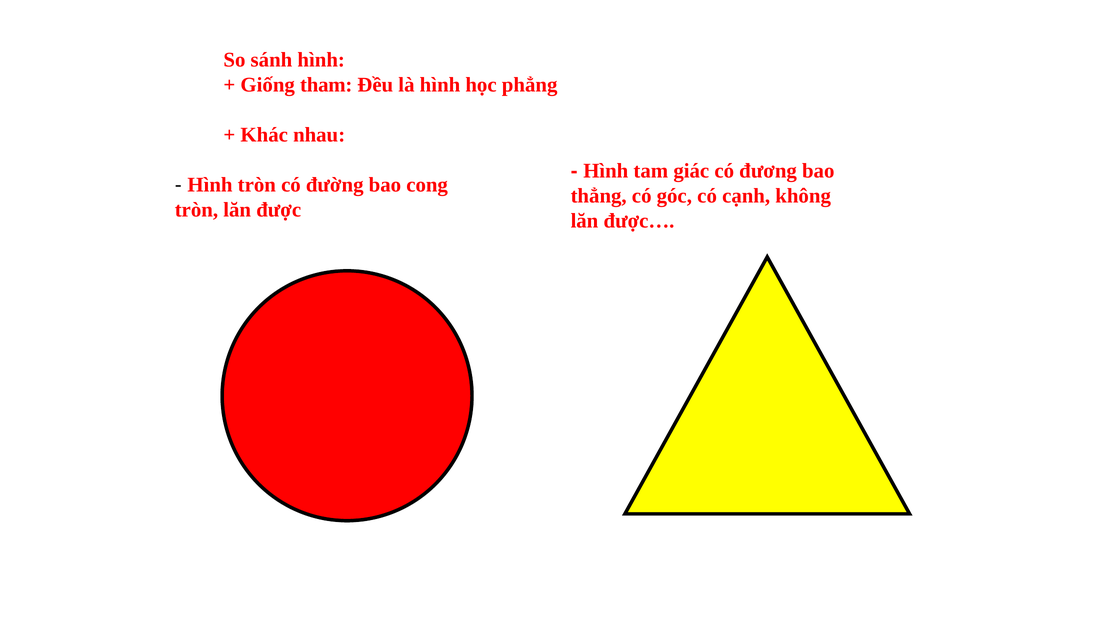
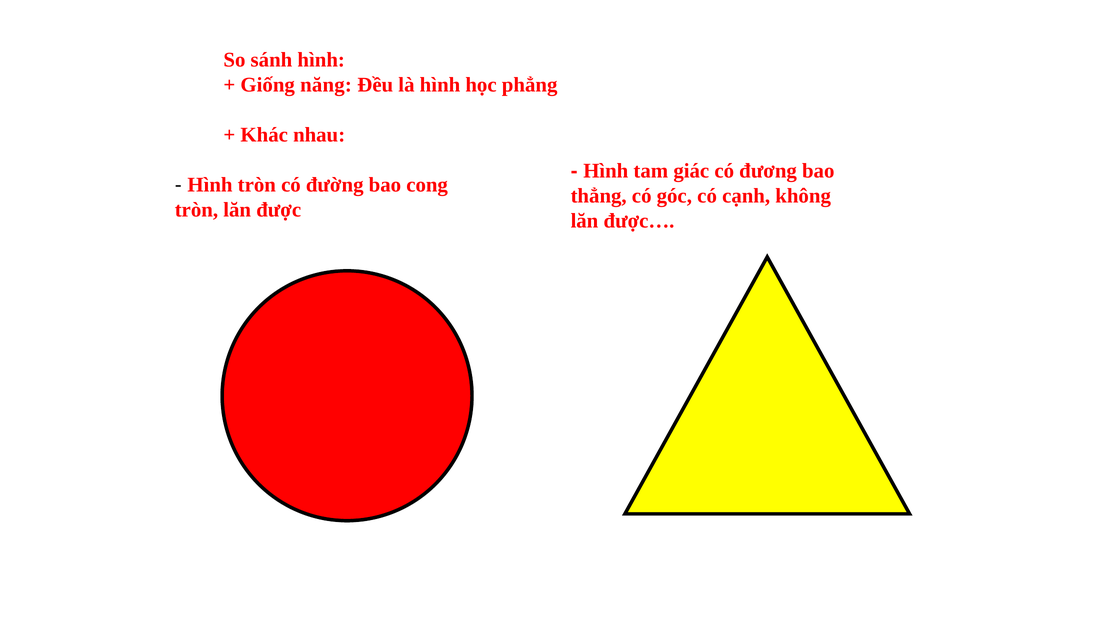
tham: tham -> năng (326, 85)
